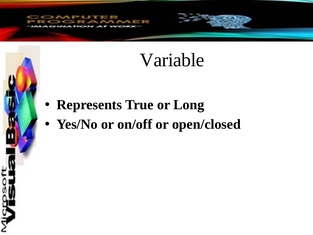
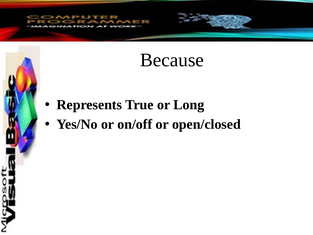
Variable: Variable -> Because (172, 60)
